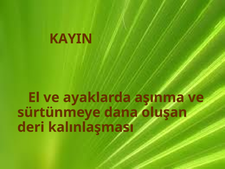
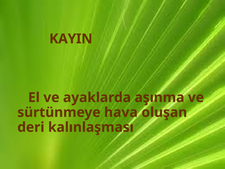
dana: dana -> hava (121, 112)
